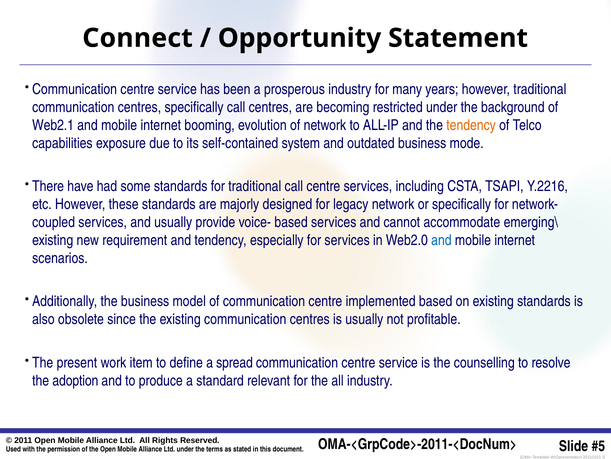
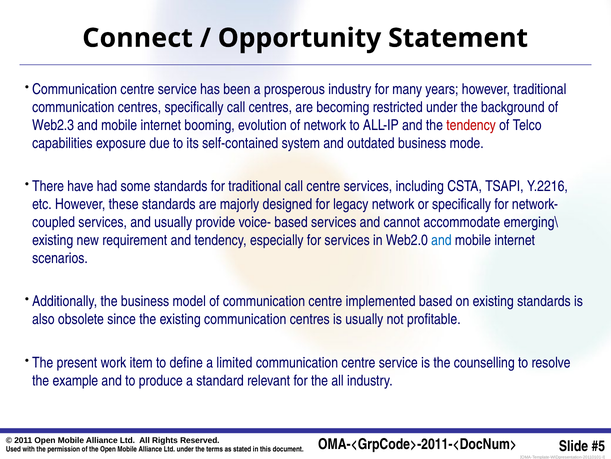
Web2.1: Web2.1 -> Web2.3 (53, 125)
tendency colour: orange -> red (471, 125)
spread: spread -> limited (234, 362)
adoption: adoption -> example (75, 380)
